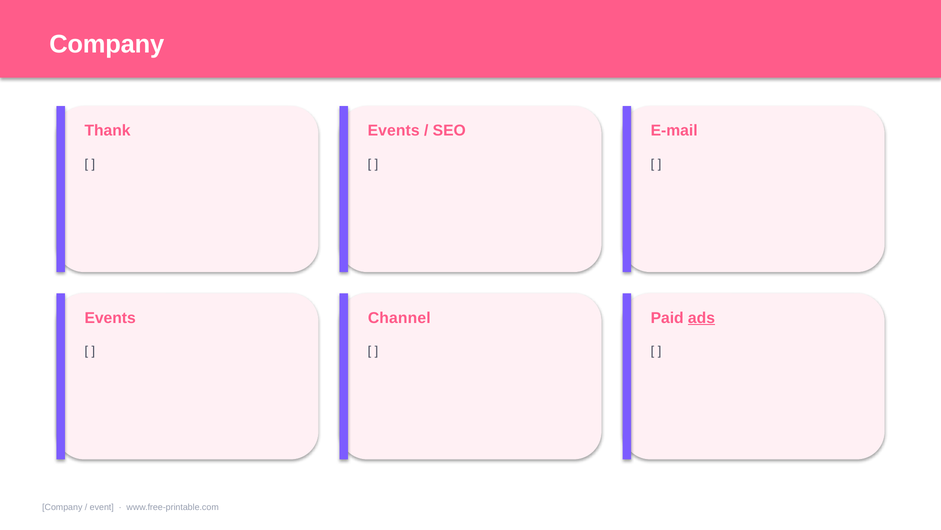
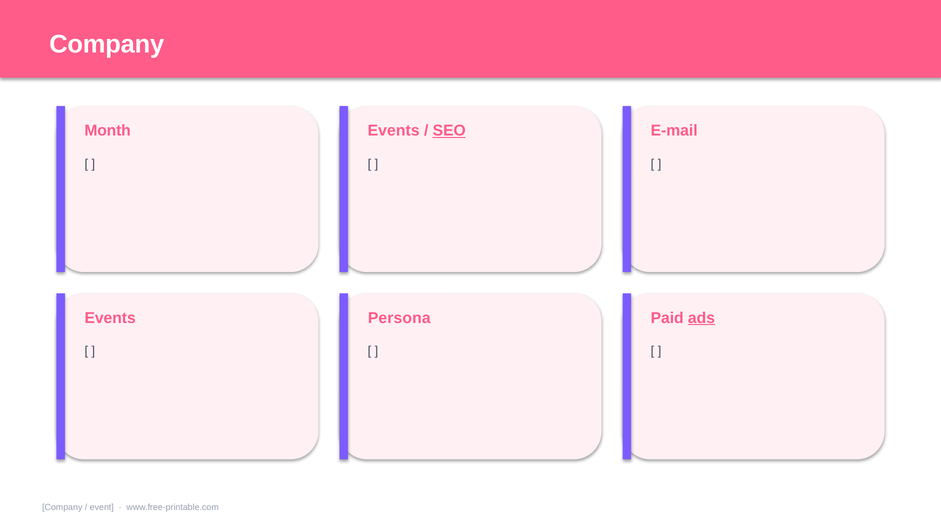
Thank: Thank -> Month (108, 130)
SEO underline: none -> present (449, 130)
Channel: Channel -> Persona (399, 317)
